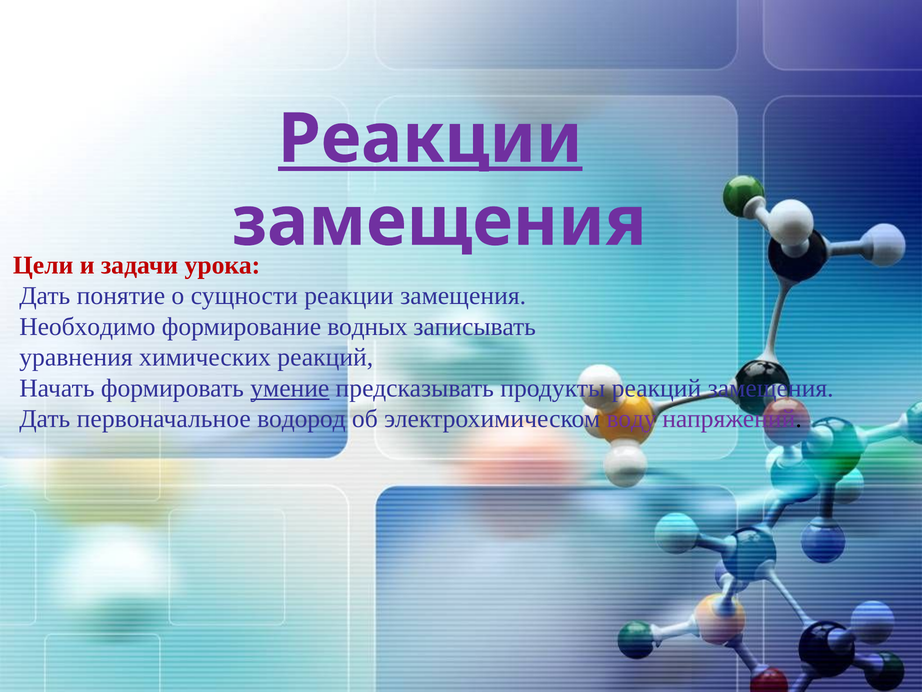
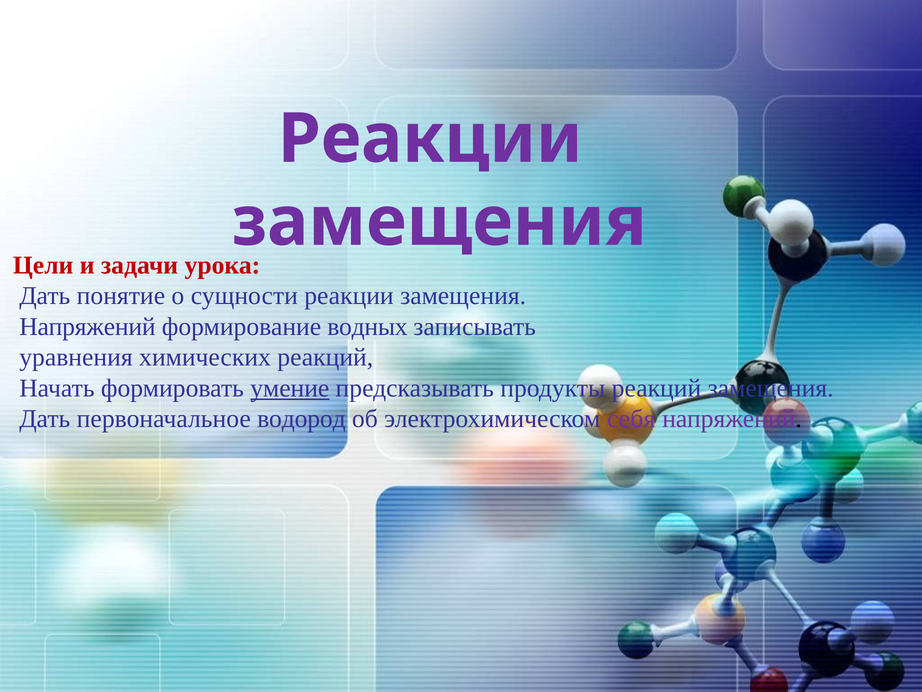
Реакции underline: present -> none (430, 139)
Необходимо: Необходимо -> Напряжений (87, 326)
воду: воду -> себя (631, 419)
